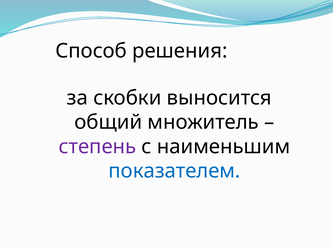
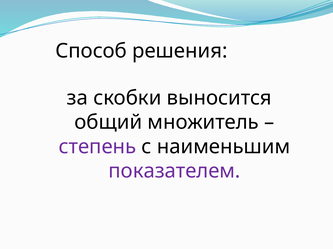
показателем colour: blue -> purple (174, 171)
